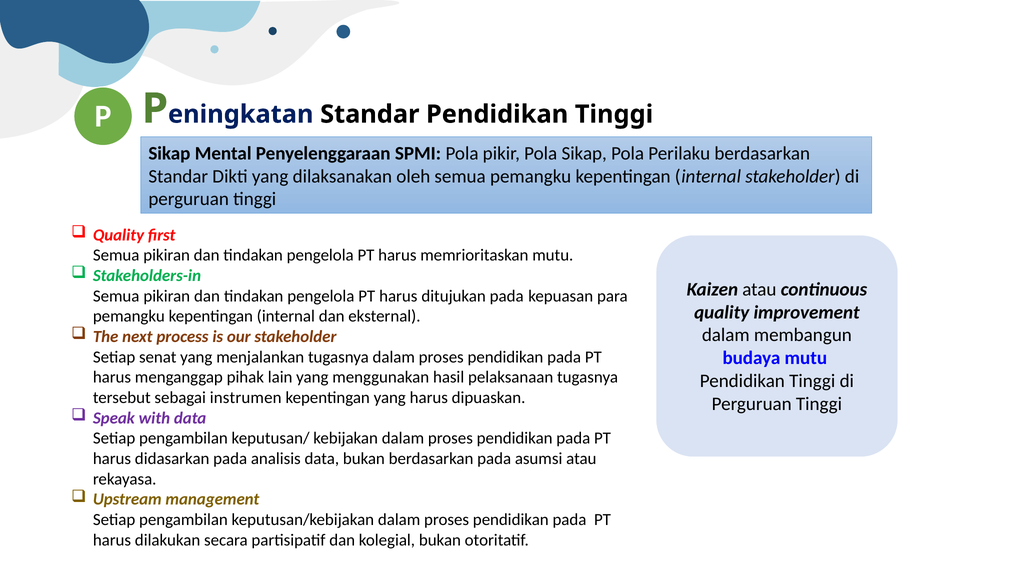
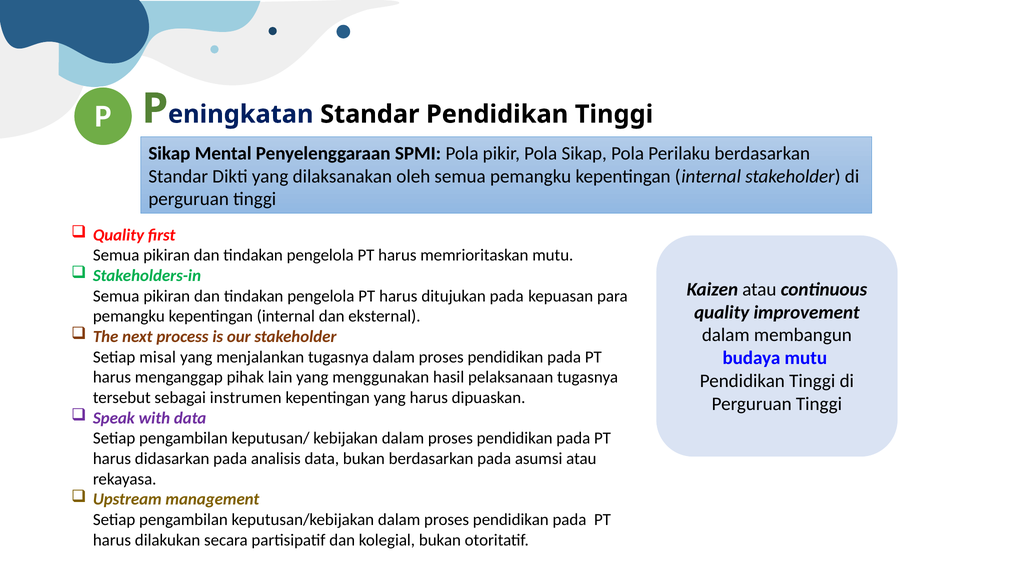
senat: senat -> misal (158, 357)
